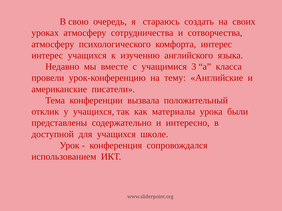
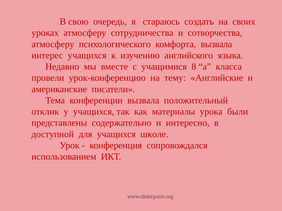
комфорта интерес: интерес -> вызвала (216, 44)
3: 3 -> 8 (194, 67)
